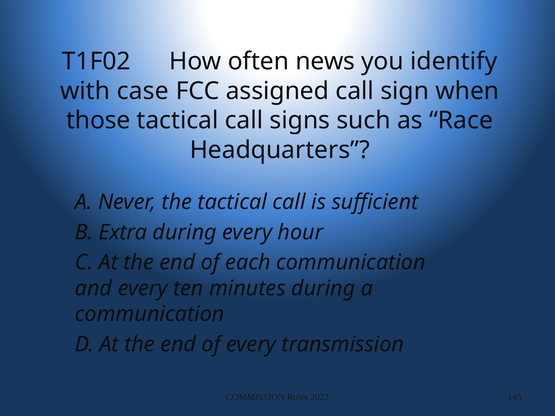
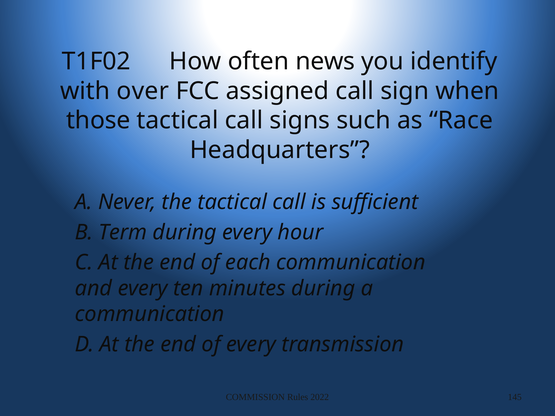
case: case -> over (143, 91)
Extra: Extra -> Term (123, 232)
